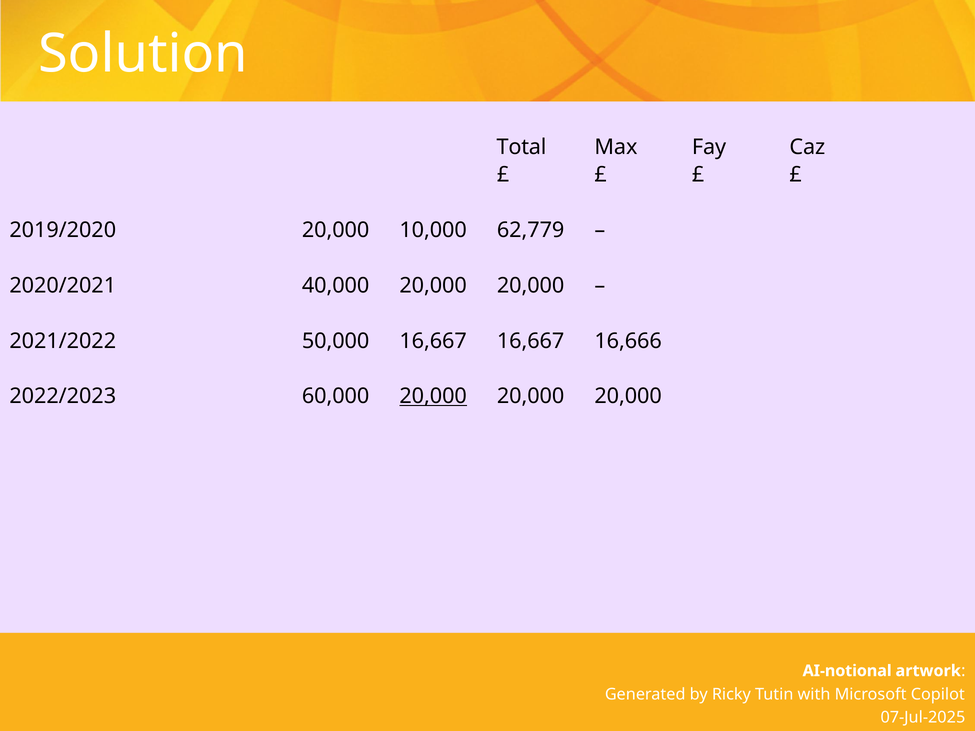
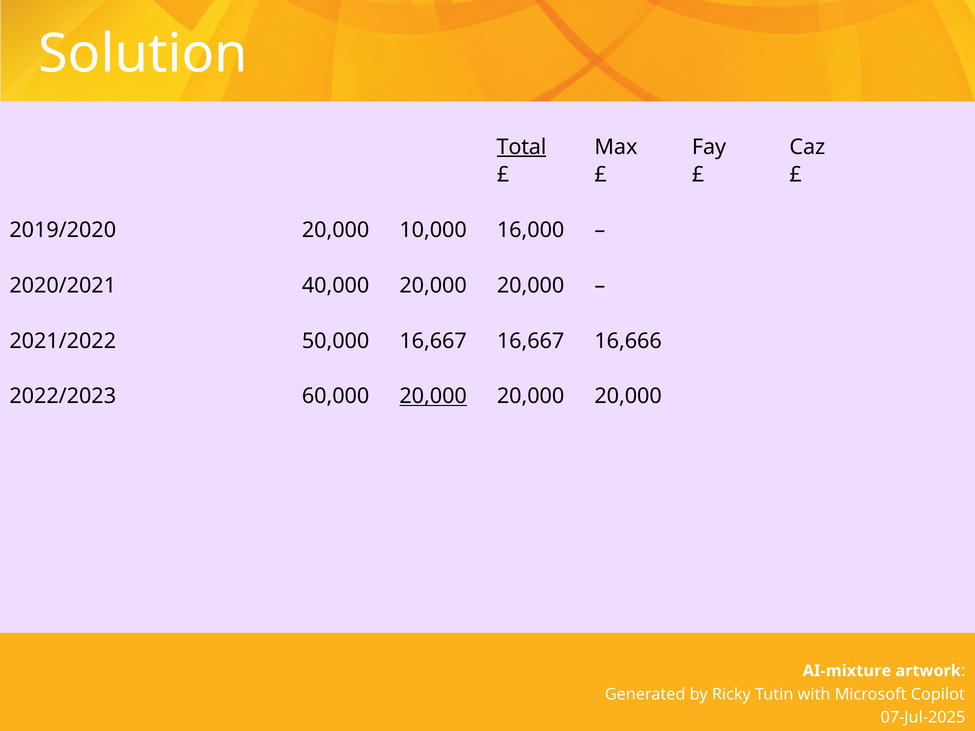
Total underline: none -> present (521, 147)
62,779: 62,779 -> 16,000 (531, 230)
AI-notional: AI-notional -> AI-mixture (847, 671)
